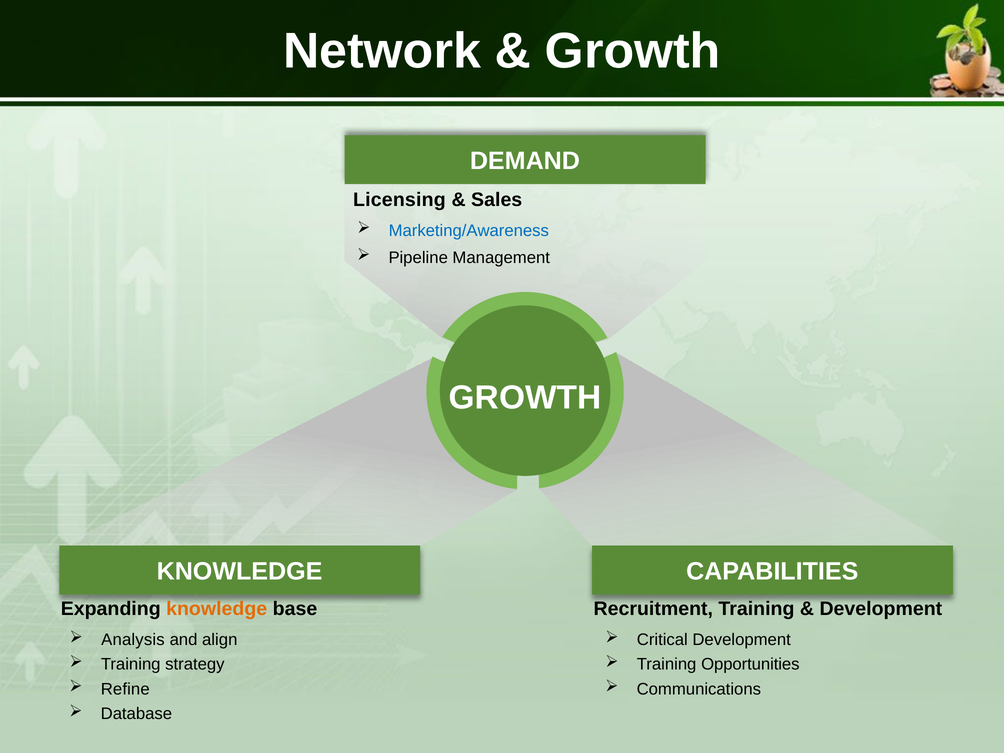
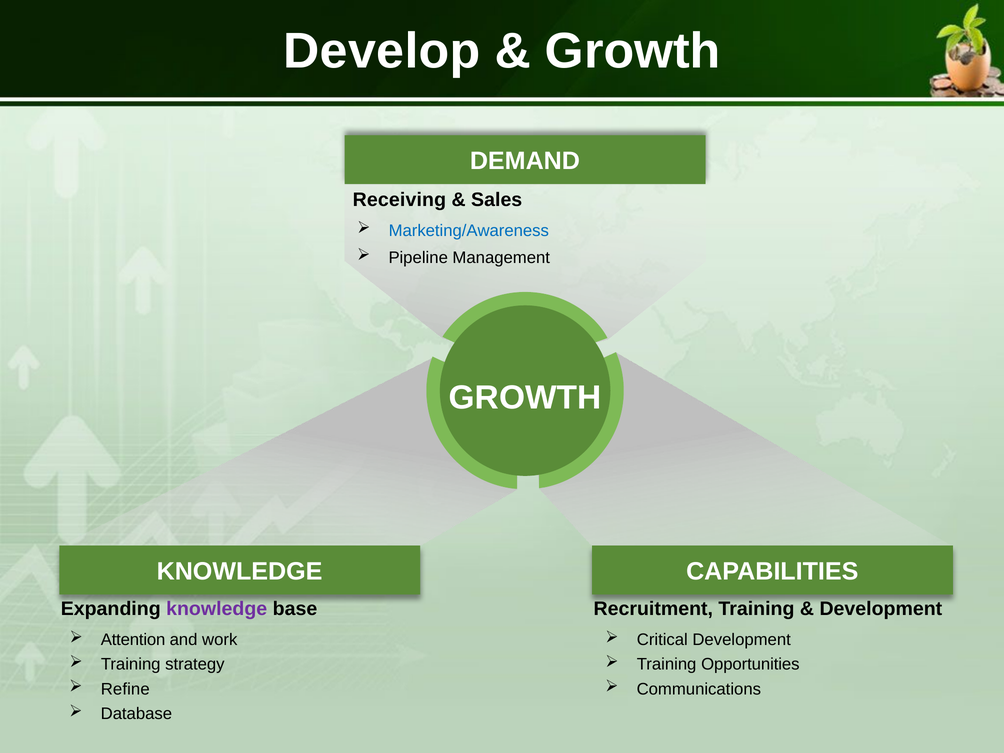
Network: Network -> Develop (382, 51)
Licensing: Licensing -> Receiving (399, 200)
knowledge colour: orange -> purple (217, 609)
Analysis: Analysis -> Attention (133, 640)
align: align -> work (220, 640)
